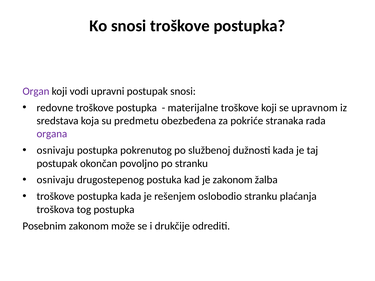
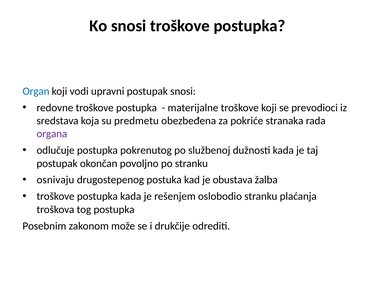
Organ colour: purple -> blue (36, 91)
upravnom: upravnom -> prevodioci (315, 108)
osnivaju: osnivaju -> odlučuje (56, 150)
je zakonom: zakonom -> obustava (233, 180)
